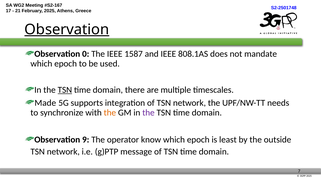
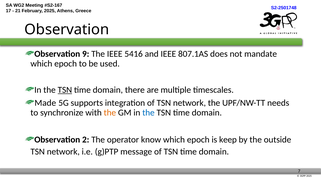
Observation underline: present -> none (67, 30)
0: 0 -> 9 (86, 54)
1587: 1587 -> 5416 (134, 54)
808.1AS: 808.1AS -> 807.1AS (193, 54)
the colour: purple -> blue (148, 113)
9: 9 -> 2 (86, 140)
least: least -> keep (228, 140)
